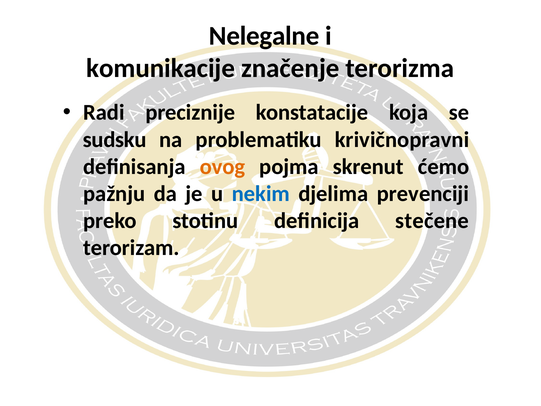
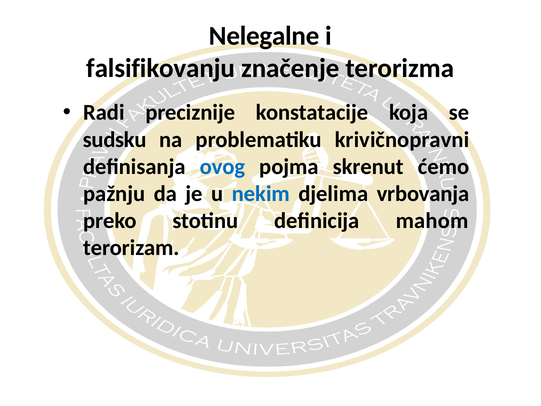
komunikacije: komunikacije -> falsifikovanju (161, 68)
ovog colour: orange -> blue (222, 167)
prevenciji: prevenciji -> vrbovanja (423, 194)
stečene: stečene -> mahom (432, 221)
